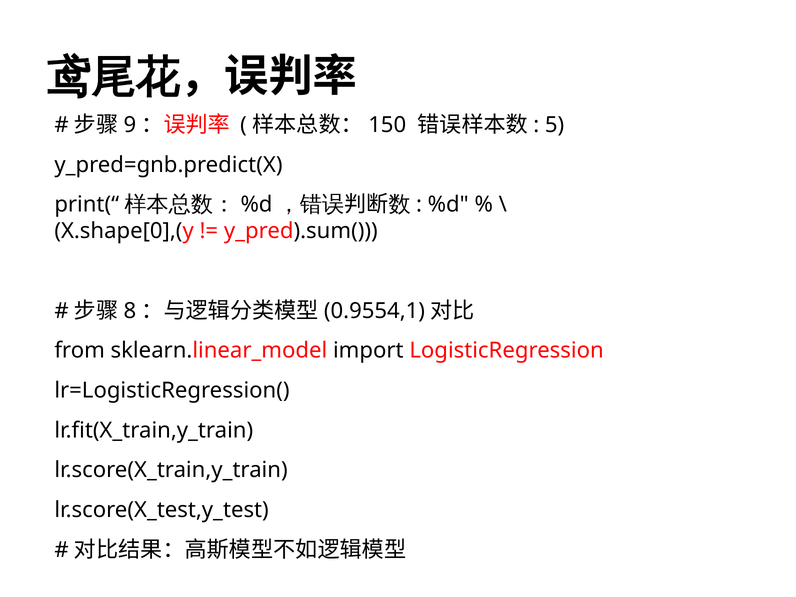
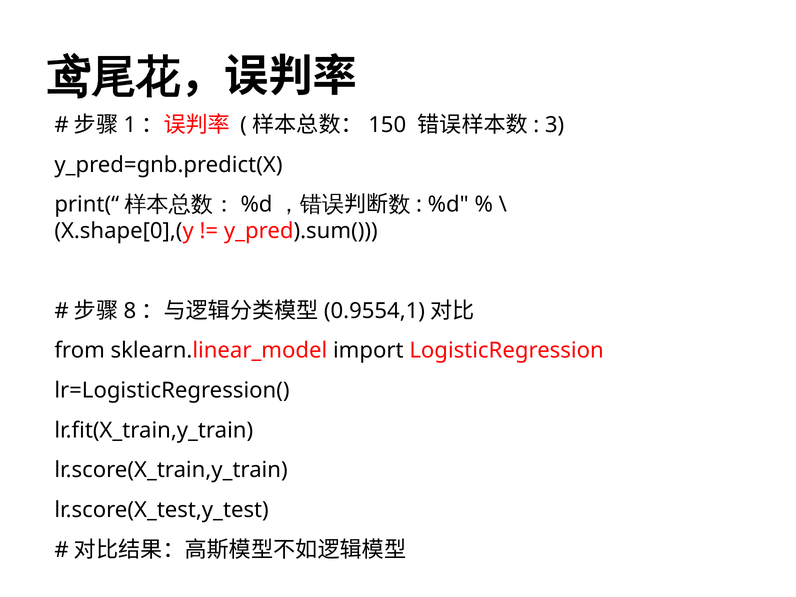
9: 9 -> 1 (130, 125)
5: 5 -> 3 (555, 125)
